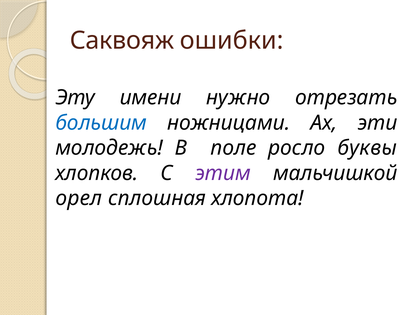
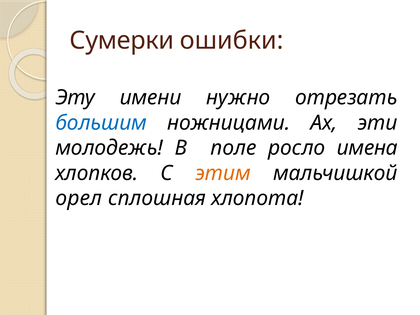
Саквояж: Саквояж -> Сумерки (122, 41)
буквы: буквы -> имена (367, 148)
этим colour: purple -> orange (223, 173)
